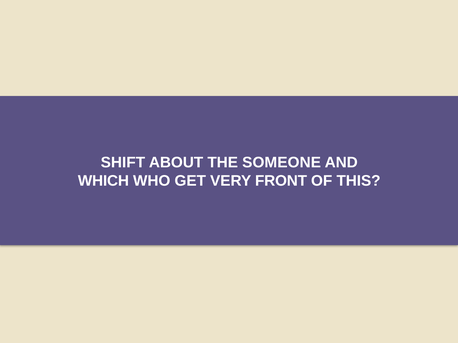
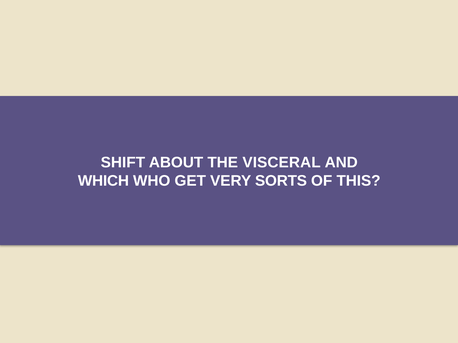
SOMEONE: SOMEONE -> VISCERAL (282, 163)
FRONT: FRONT -> SORTS (281, 181)
